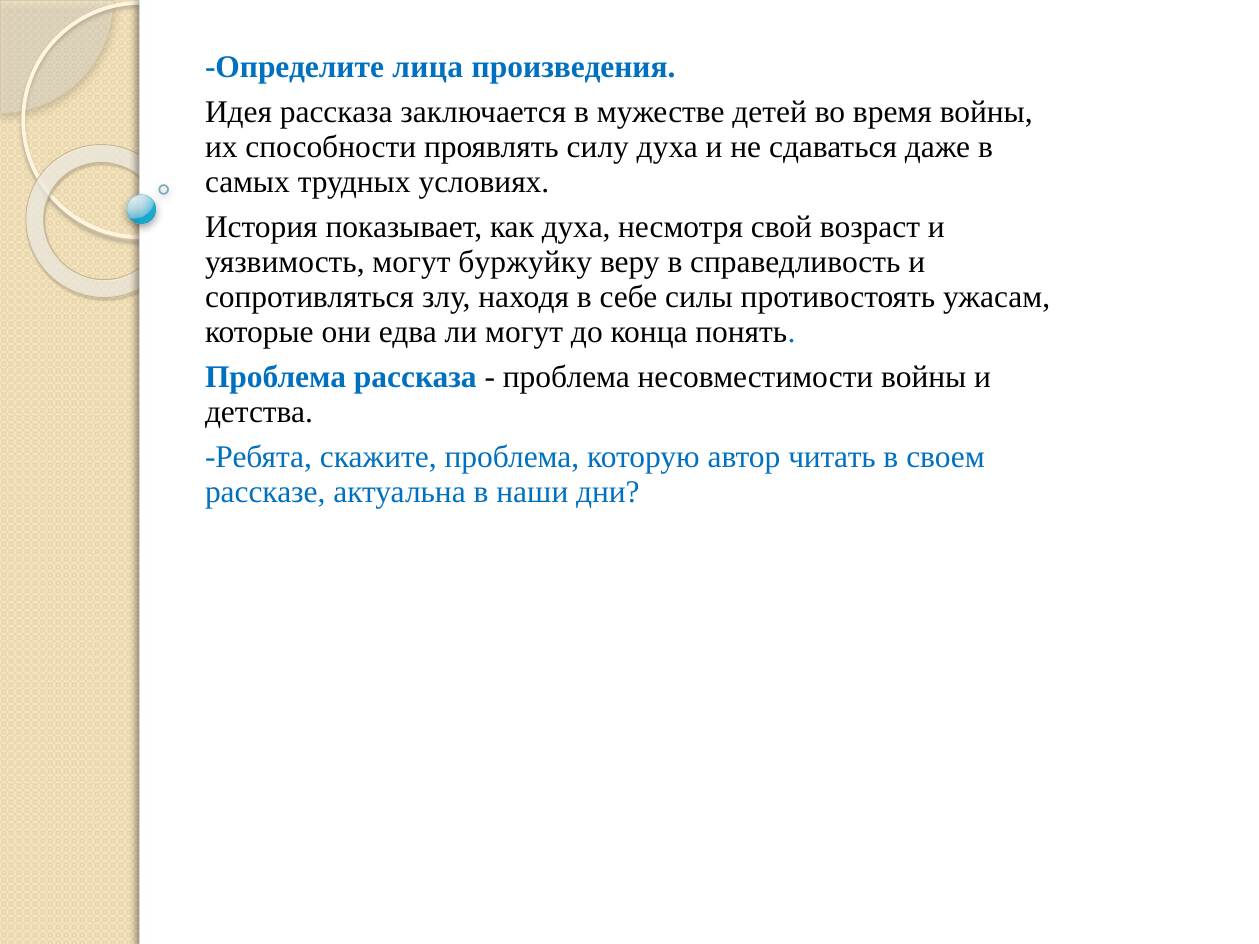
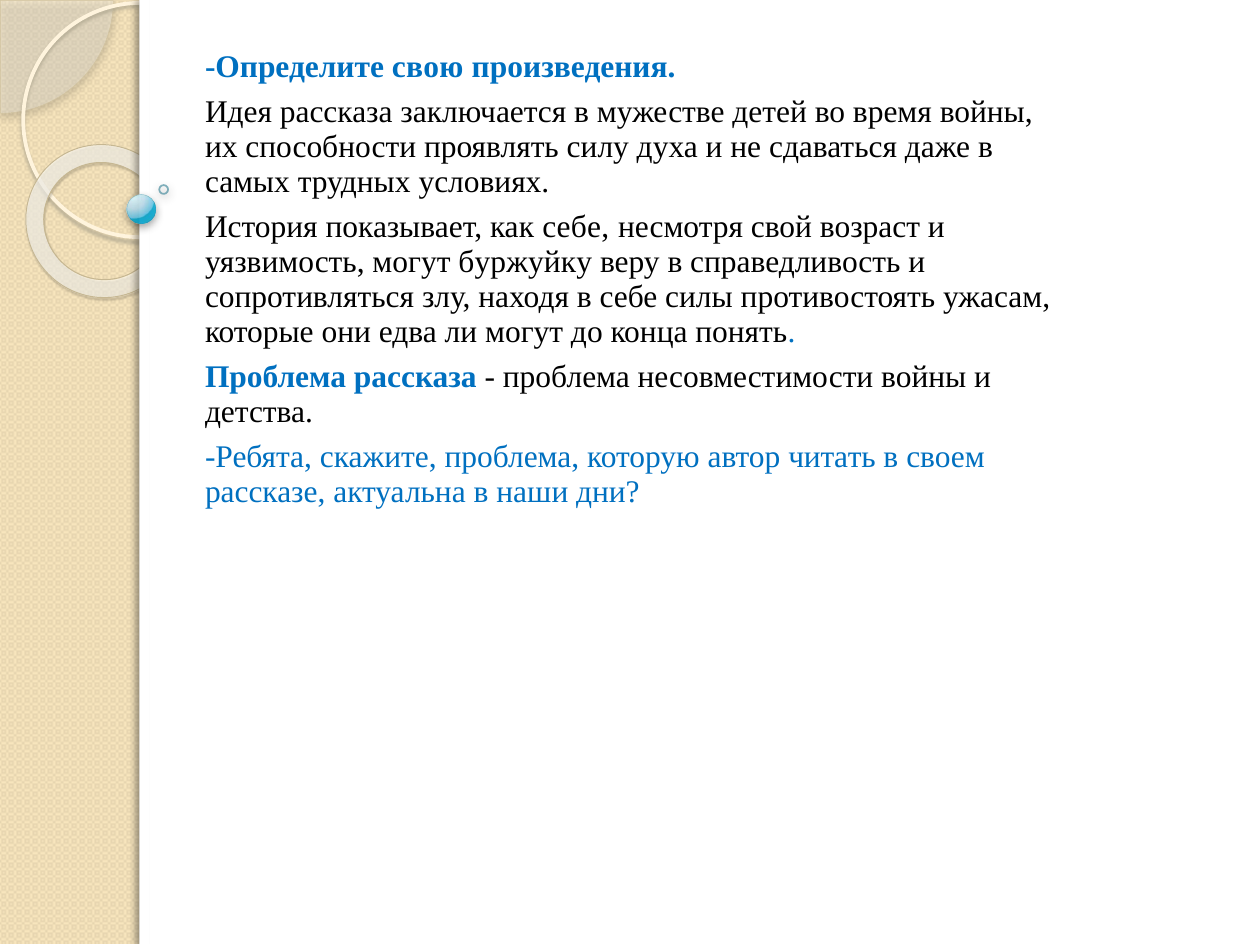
лица: лица -> свою (428, 67)
как духа: духа -> себе (576, 227)
